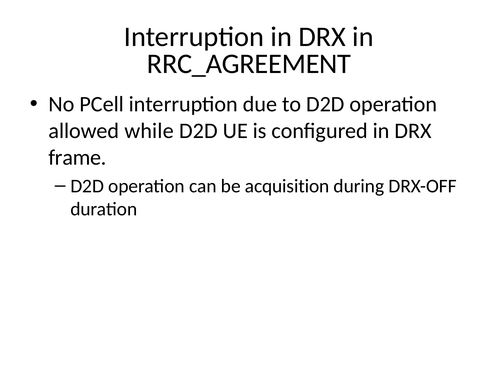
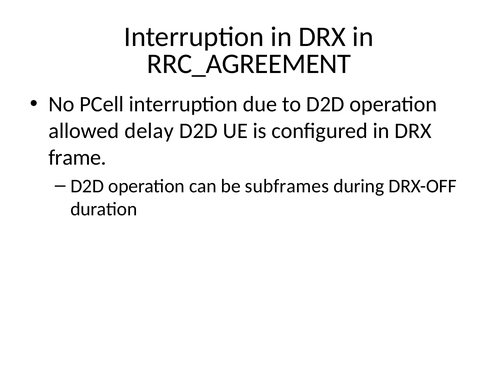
while: while -> delay (149, 131)
acquisition: acquisition -> subframes (287, 186)
